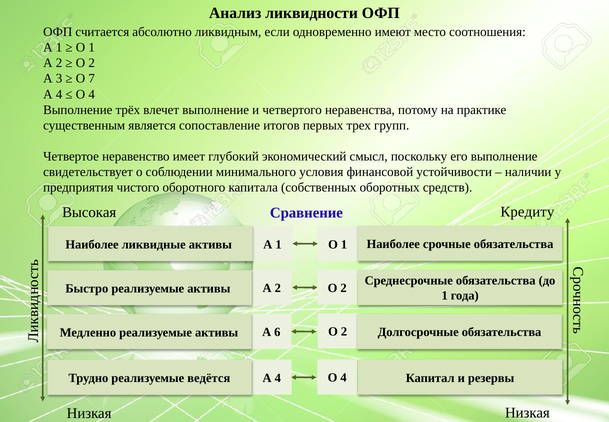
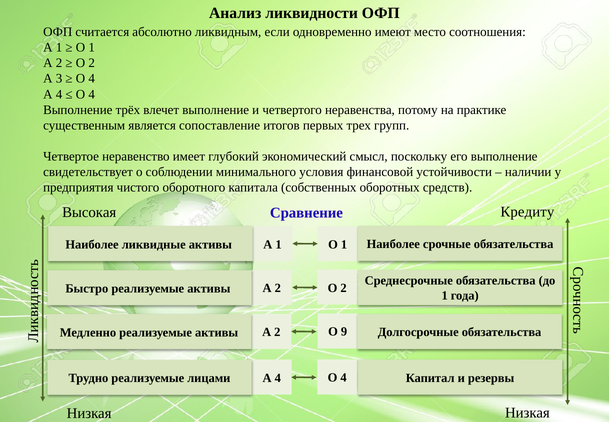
7: 7 -> 4 (92, 79)
2: 2 -> 9 (344, 332)
6: 6 -> 2 (277, 332)
ведётся: ведётся -> лицами (209, 378)
